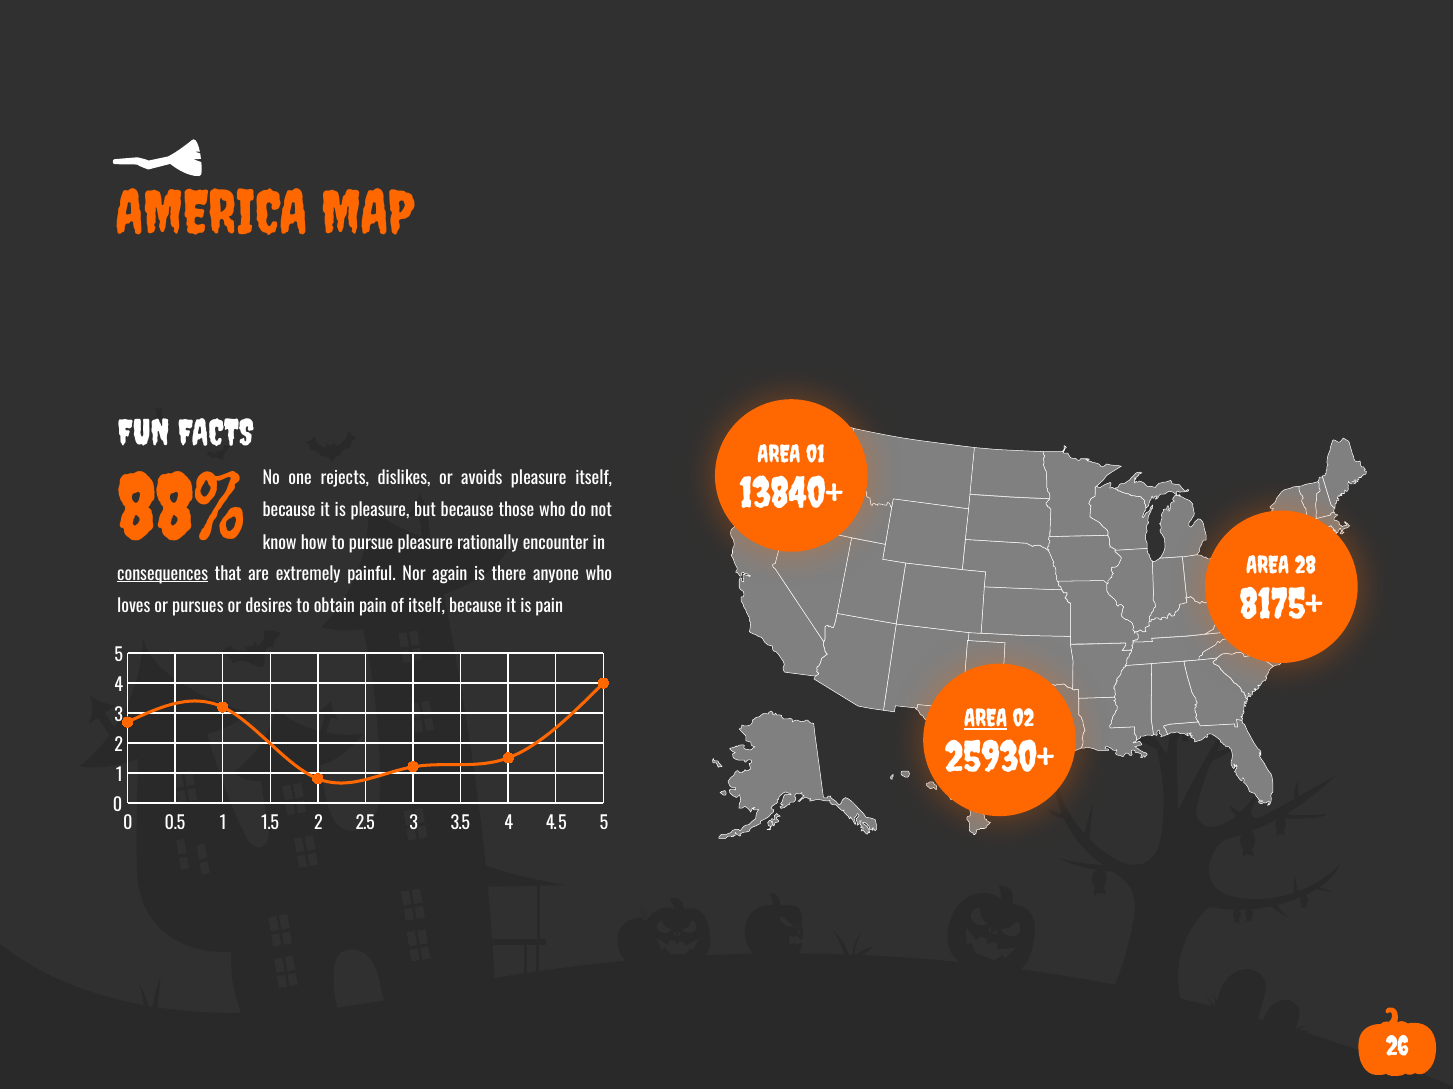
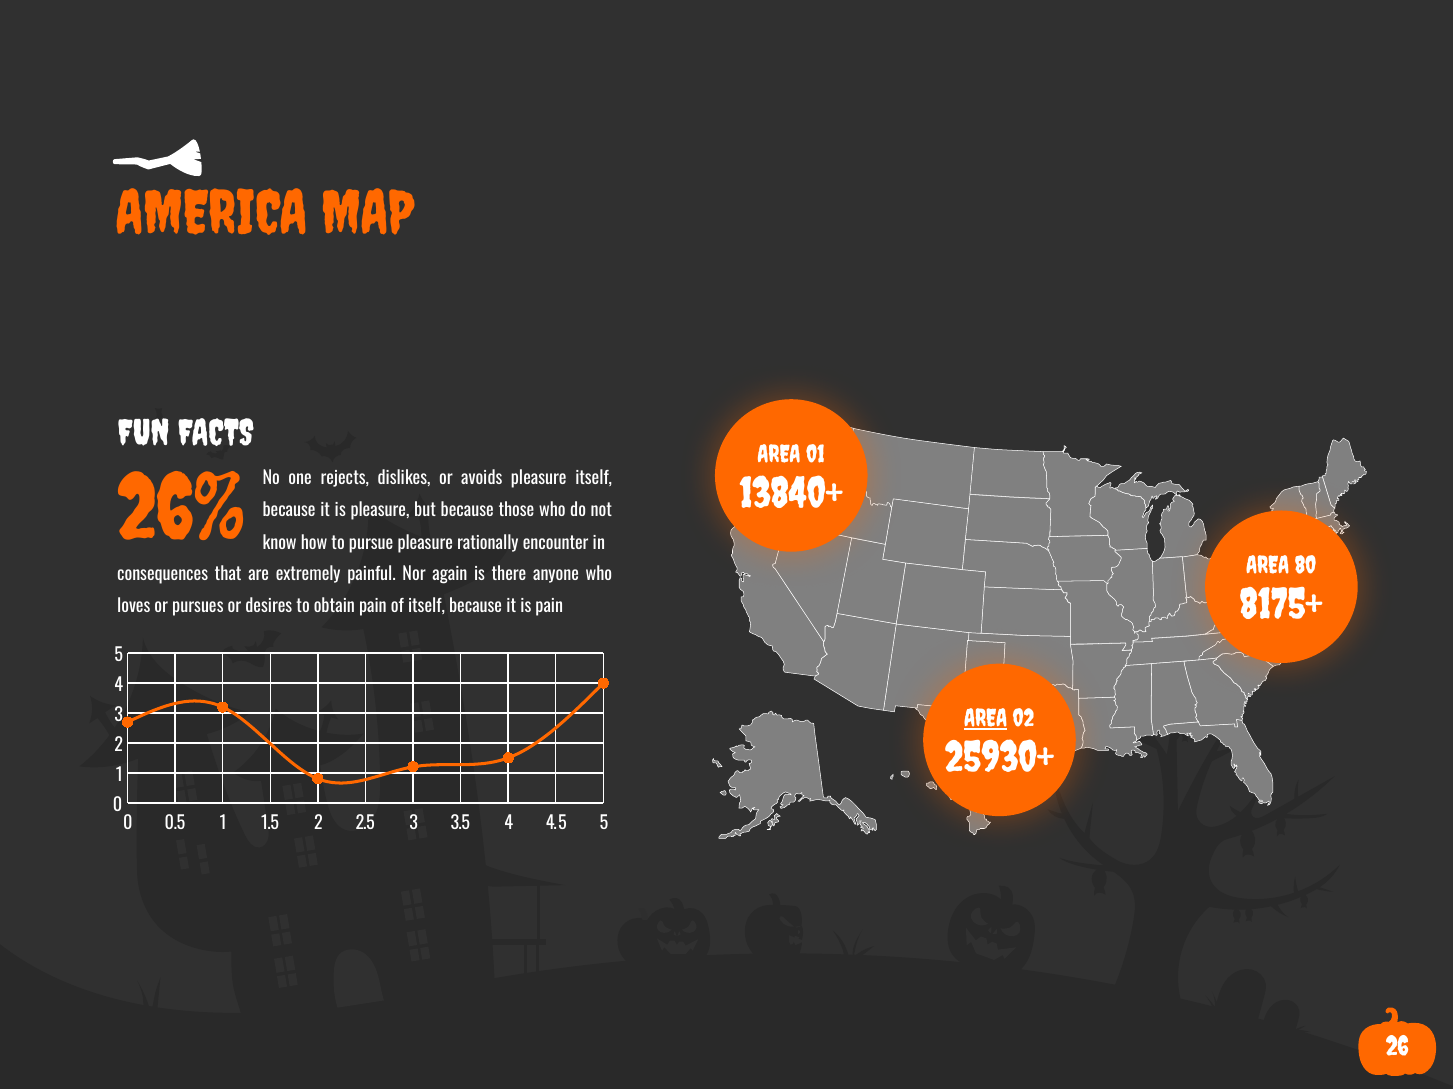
88%: 88% -> 26% (181, 509)
28: 28 -> 80 (1305, 566)
consequences underline: present -> none (163, 575)
